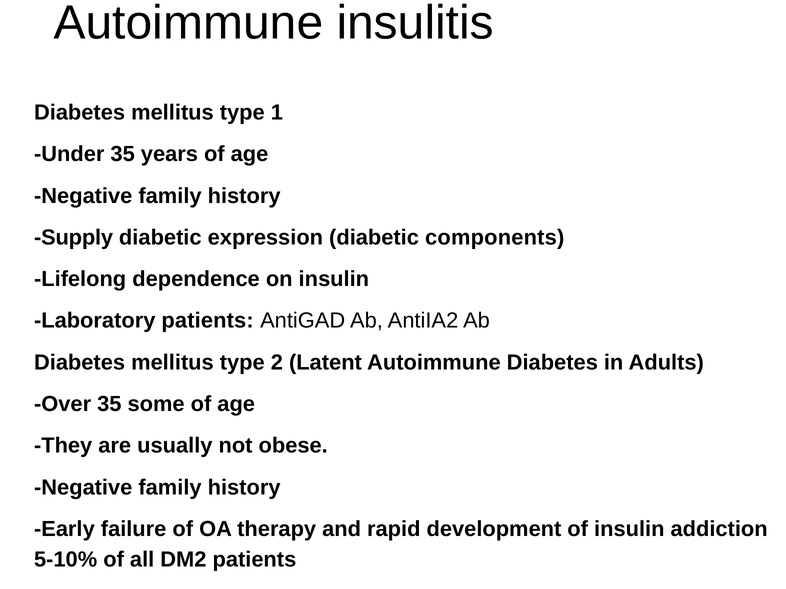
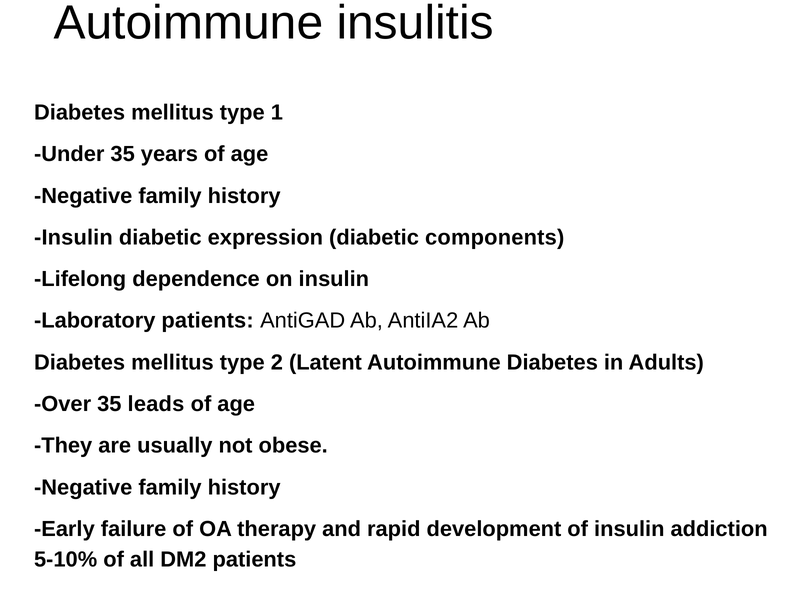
Supply: Supply -> Insulin (73, 238)
some: some -> leads (156, 404)
